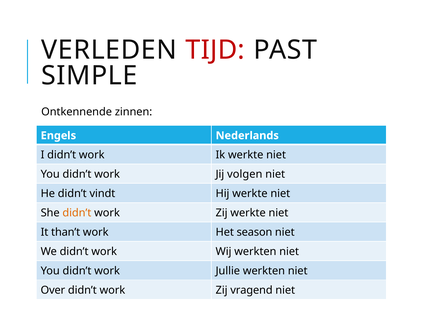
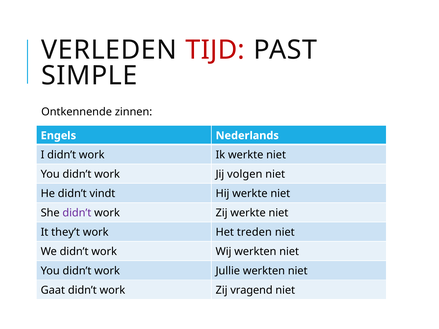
didn’t colour: orange -> purple (77, 213)
than’t: than’t -> they’t (66, 232)
season: season -> treden (254, 232)
Over: Over -> Gaat (53, 290)
